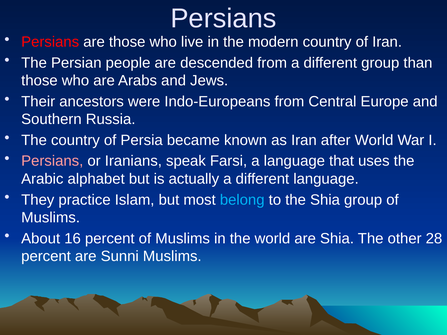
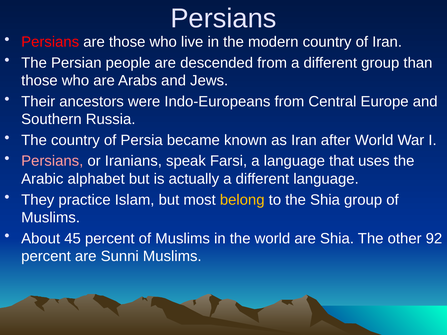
belong colour: light blue -> yellow (242, 200)
16: 16 -> 45 (73, 239)
28: 28 -> 92 (434, 239)
